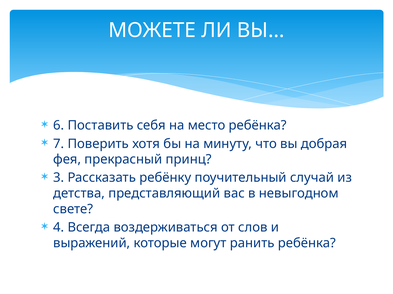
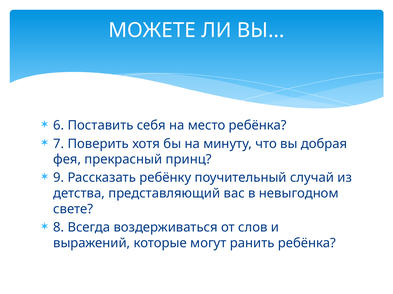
3: 3 -> 9 (59, 178)
4: 4 -> 8 (59, 228)
